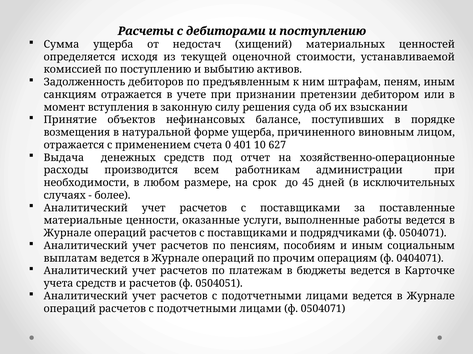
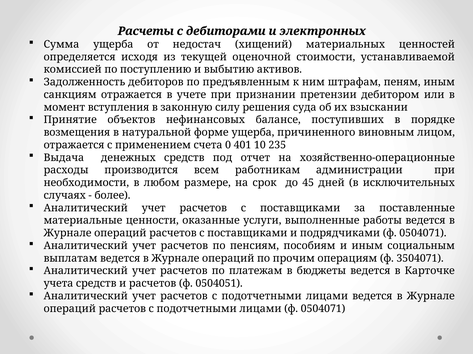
и поступлению: поступлению -> электронных (323, 31)
627: 627 -> 235 (277, 145)
0404071: 0404071 -> 3504071 (420, 259)
